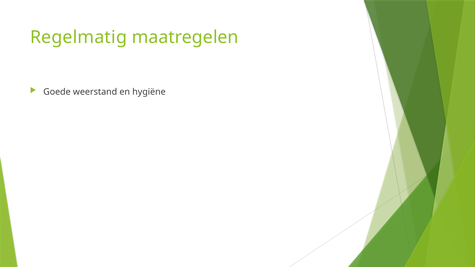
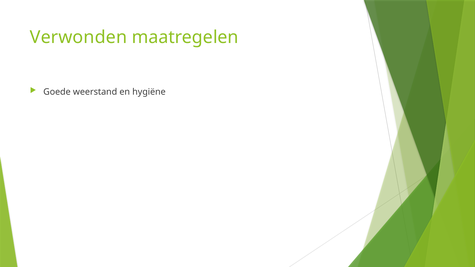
Regelmatig: Regelmatig -> Verwonden (79, 37)
